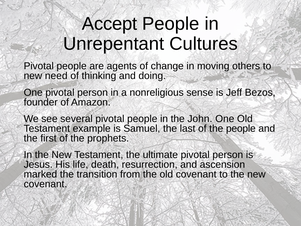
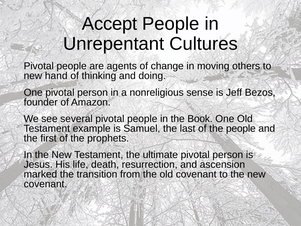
need: need -> hand (56, 76)
John: John -> Book (200, 119)
